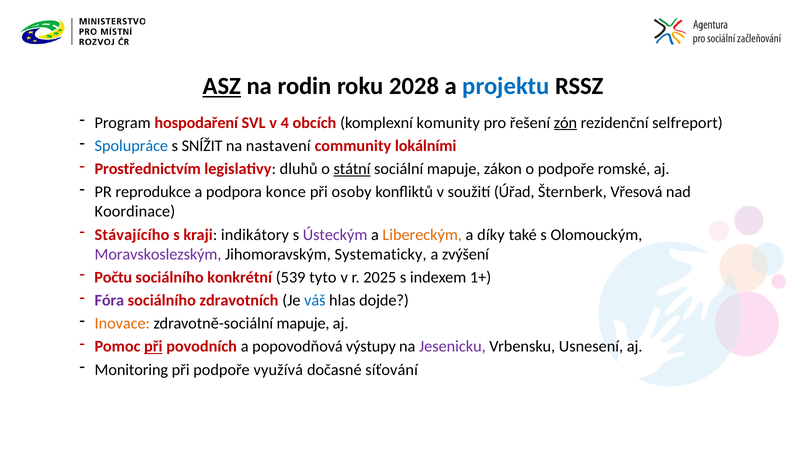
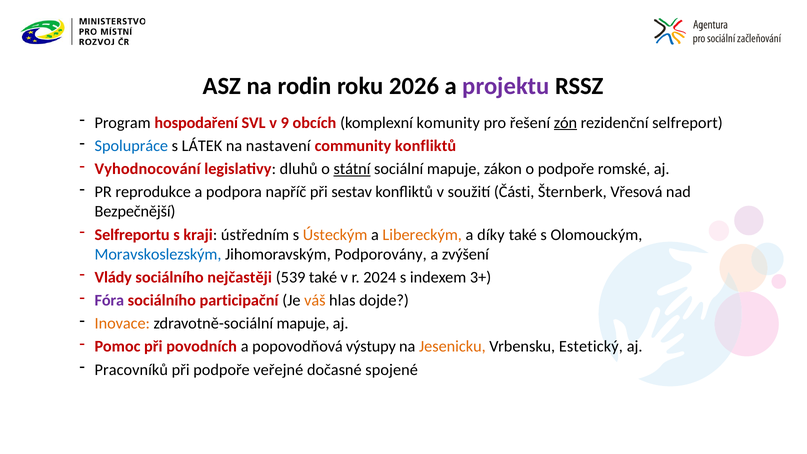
ASZ underline: present -> none (222, 86)
2028: 2028 -> 2026 (414, 86)
projektu colour: blue -> purple (506, 86)
4: 4 -> 9 (285, 123)
SNÍŽIT: SNÍŽIT -> LÁTEK (202, 146)
community lokálními: lokálními -> konfliktů (426, 146)
Prostřednictvím: Prostřednictvím -> Vyhodnocování (148, 169)
konce: konce -> napříč (286, 192)
osoby: osoby -> sestav (352, 192)
Úřad: Úřad -> Části (514, 192)
Koordinace: Koordinace -> Bezpečnější (135, 212)
Stávajícího: Stávajícího -> Selfreportu (132, 235)
indikátory: indikátory -> ústředním (255, 235)
Ústeckým colour: purple -> orange (335, 235)
Moravskoslezským colour: purple -> blue (158, 254)
Systematicky: Systematicky -> Podporovány (381, 254)
Počtu: Počtu -> Vlády (113, 277)
konkrétní: konkrétní -> nejčastěji (240, 277)
539 tyto: tyto -> také (323, 277)
2025: 2025 -> 2024 (380, 277)
1+: 1+ -> 3+ (481, 277)
zdravotních: zdravotních -> participační (239, 300)
váš colour: blue -> orange (315, 300)
při underline: present -> none (153, 347)
Jesenicku colour: purple -> orange (452, 347)
Usnesení: Usnesení -> Estetický (591, 347)
Monitoring: Monitoring -> Pracovníků (131, 370)
využívá: využívá -> veřejné (278, 370)
síťování: síťování -> spojené (392, 370)
